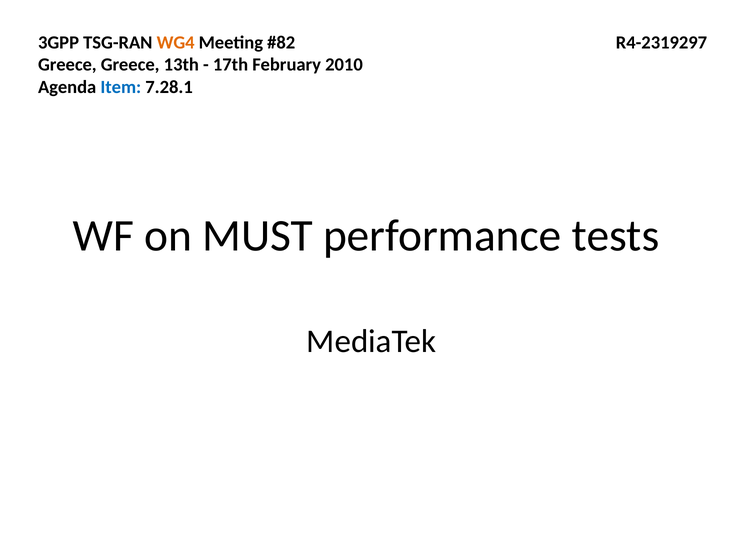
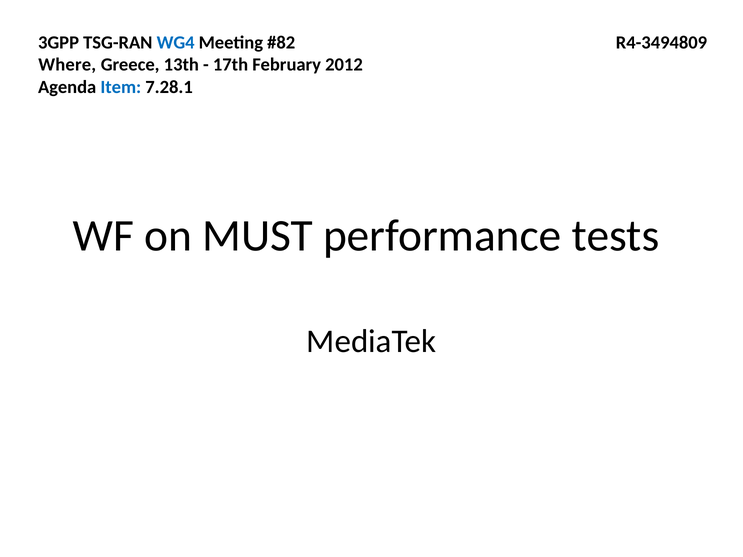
WG4 colour: orange -> blue (176, 42)
R4-2319297: R4-2319297 -> R4-3494809 (661, 42)
Greece: Greece -> Where (67, 65)
2010: 2010 -> 2012 (344, 65)
